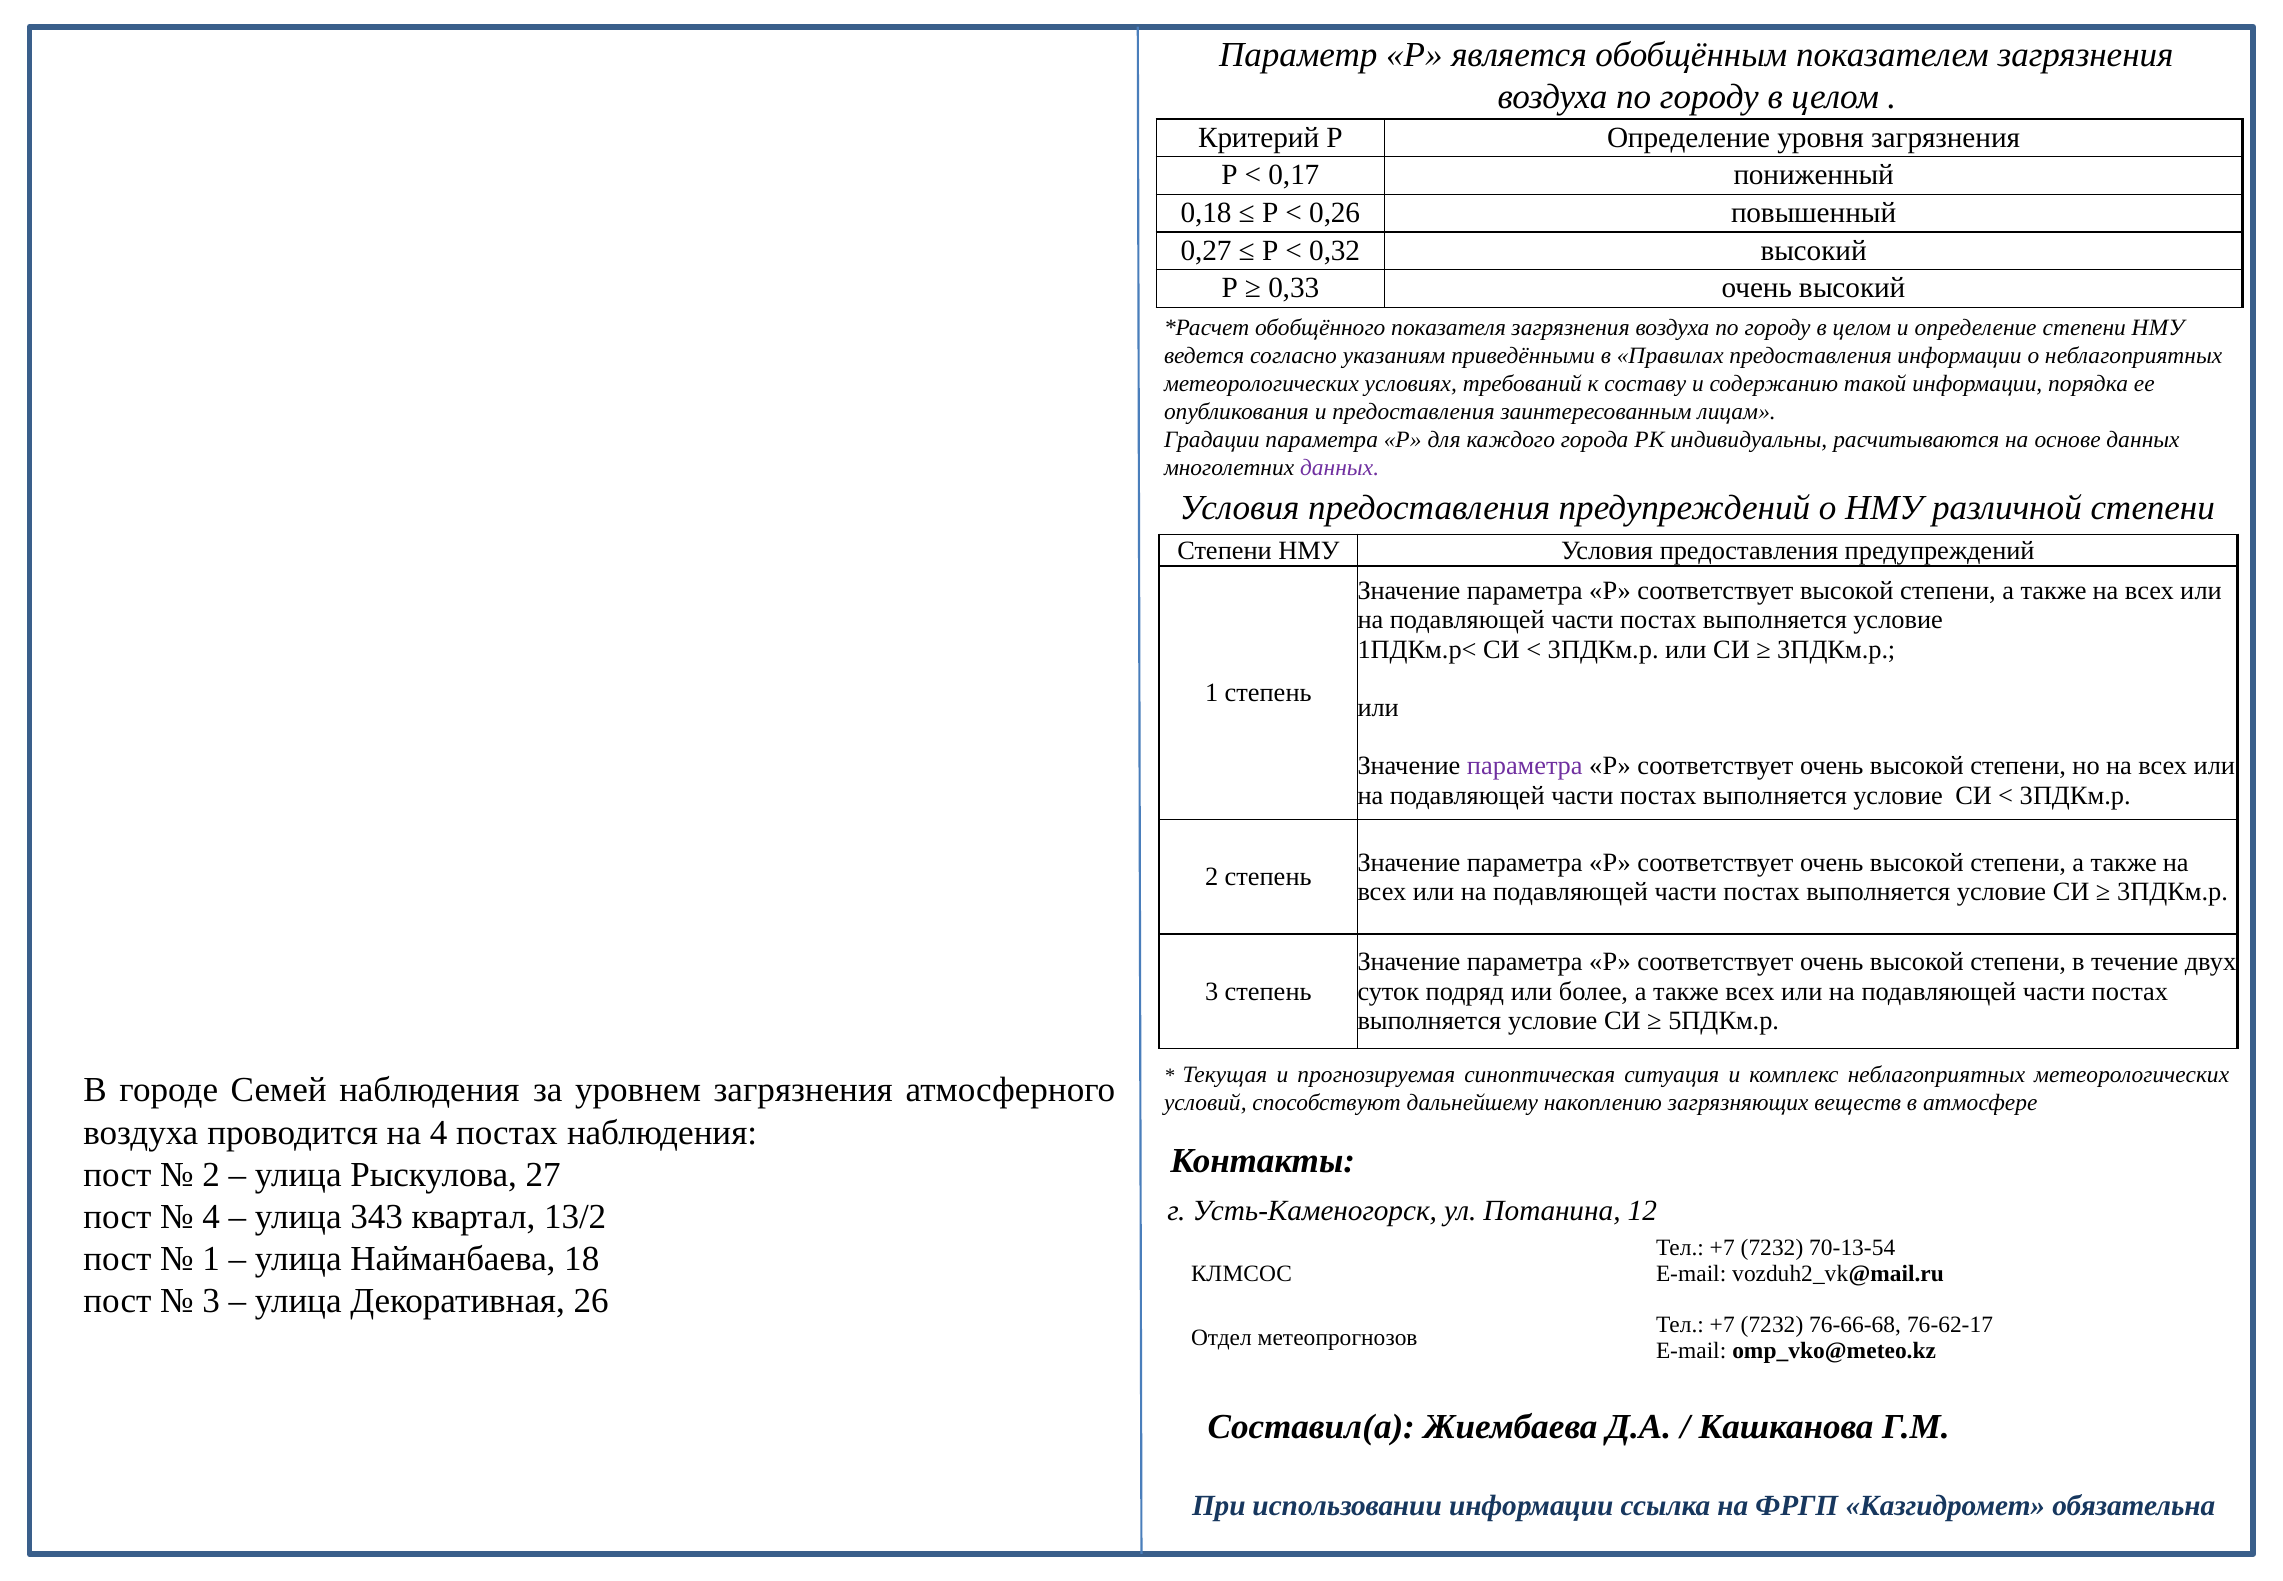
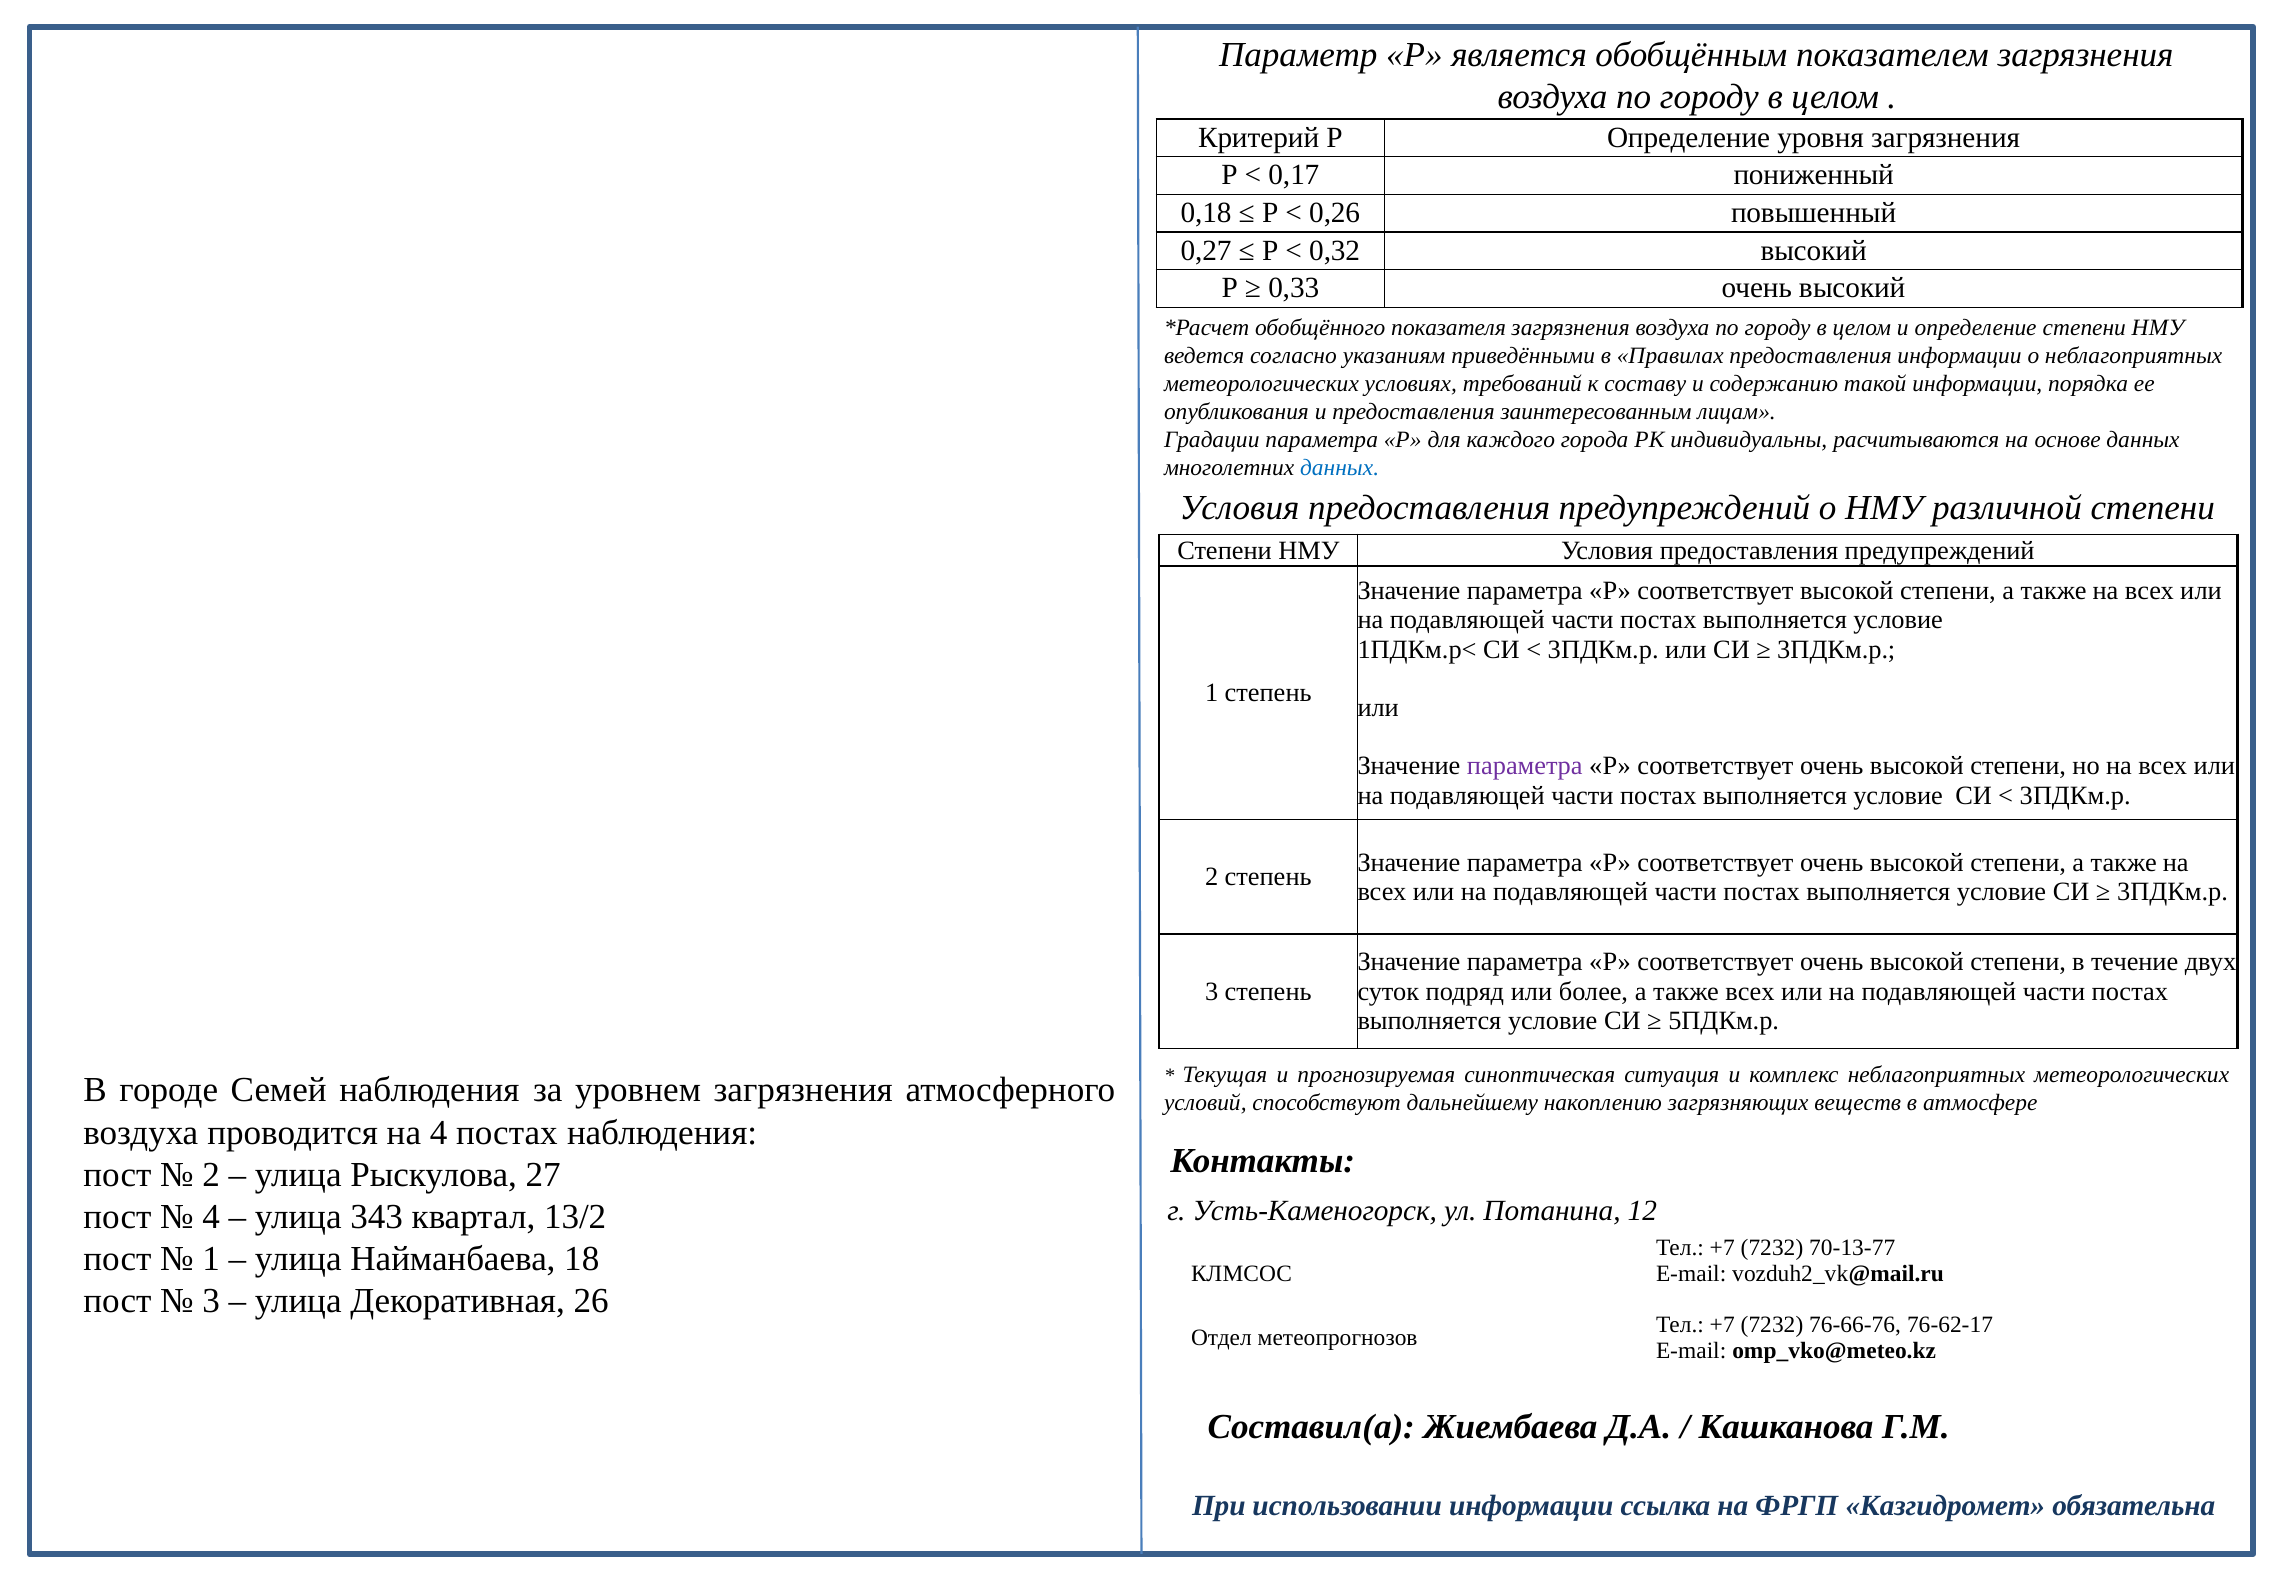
данных colour: purple -> blue (1340, 468)
70-13-54: 70-13-54 -> 70-13-77 (1852, 1247)
76-66-68: 76-66-68 -> 76-66-76 (1855, 1324)
